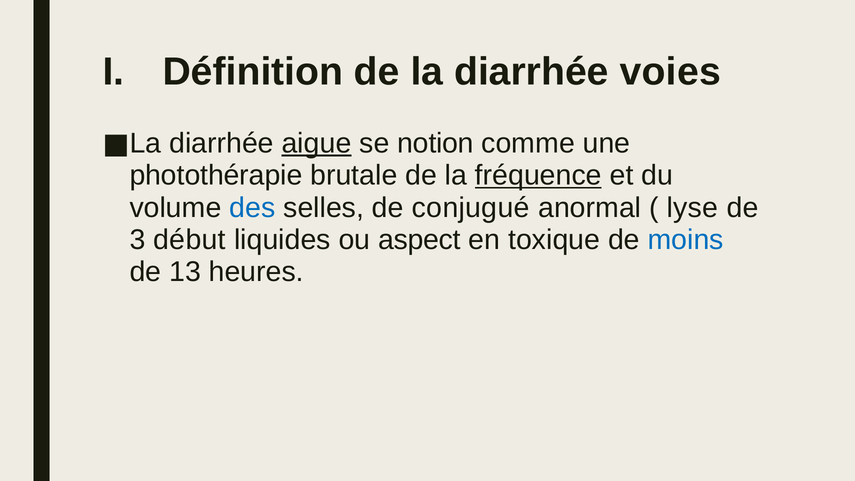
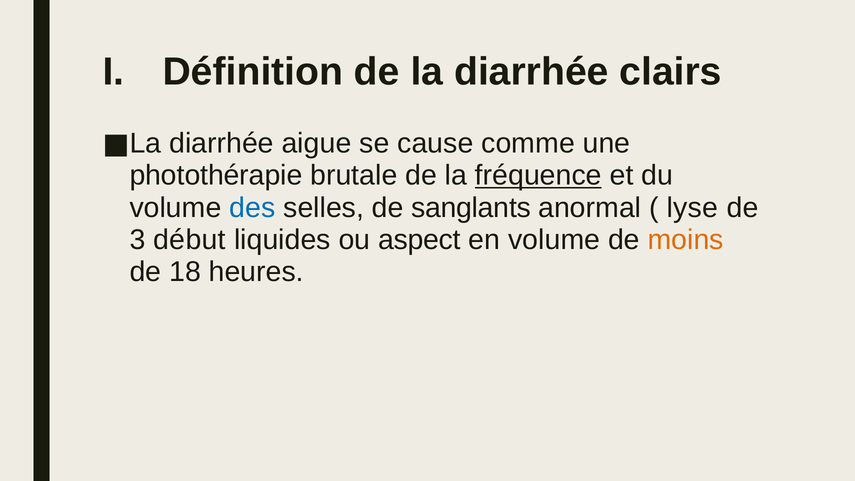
voies: voies -> clairs (671, 72)
aigue underline: present -> none (316, 143)
notion: notion -> cause (435, 143)
conjugué: conjugué -> sanglants (471, 208)
en toxique: toxique -> volume (554, 240)
moins colour: blue -> orange (686, 240)
13: 13 -> 18 (185, 272)
